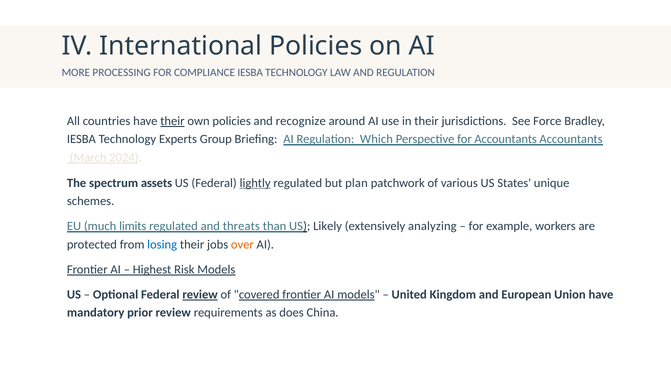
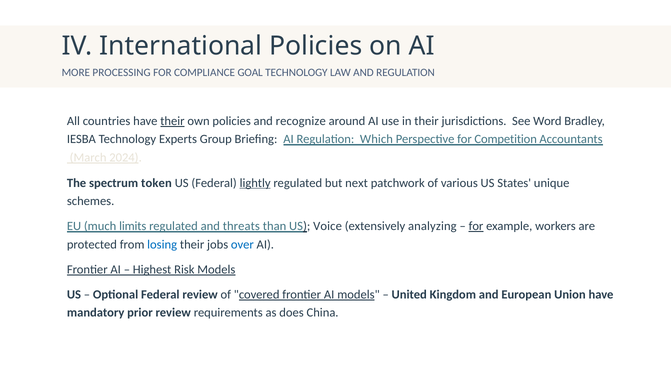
COMPLIANCE IESBA: IESBA -> GOAL (250, 72)
Force: Force -> Word (547, 121)
for Accountants: Accountants -> Competition (506, 139)
assets: assets -> token (156, 183)
plan: plan -> next (357, 183)
Likely: Likely -> Voice (328, 226)
for underline: none -> present (476, 226)
over colour: orange -> blue (242, 245)
review underline: present -> none (200, 295)
